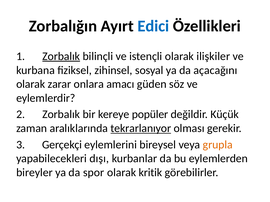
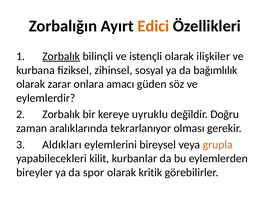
Edici colour: blue -> orange (153, 26)
açacağını: açacağını -> bağımlılık (215, 70)
popüler: popüler -> uyruklu (150, 115)
Küçük: Küçük -> Doğru (225, 115)
tekrarlanıyor underline: present -> none (141, 129)
Gerçekçi: Gerçekçi -> Aldıkları (62, 145)
dışı: dışı -> kilit (99, 159)
